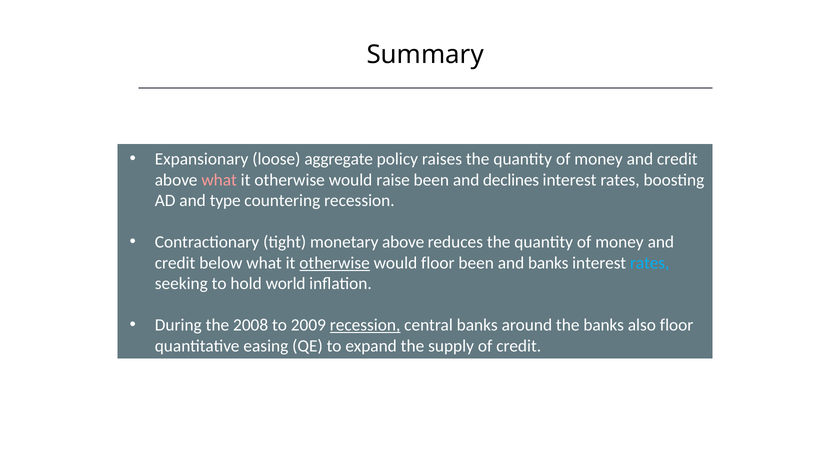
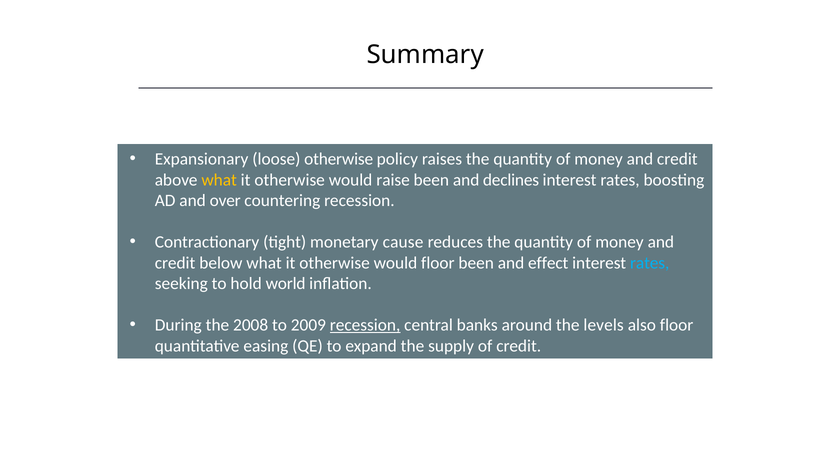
loose aggregate: aggregate -> otherwise (339, 159)
what colour: pink -> yellow (219, 180)
type: type -> over (225, 201)
monetary above: above -> cause (403, 242)
otherwise underline: present -> none (335, 263)
and banks: banks -> effect (548, 263)
the banks: banks -> levels (604, 325)
